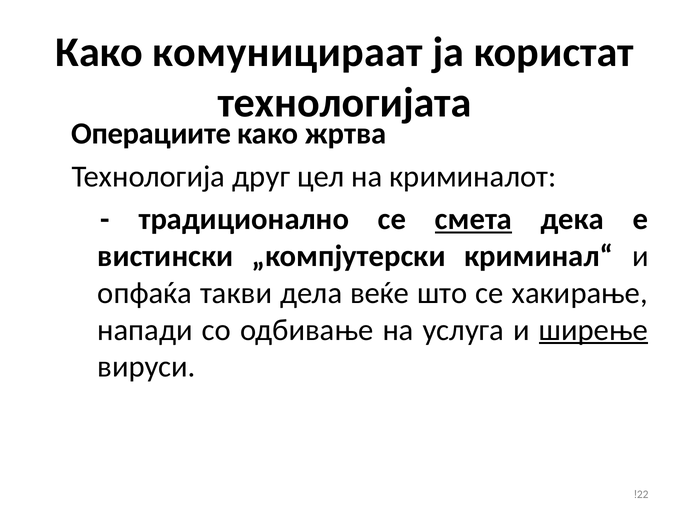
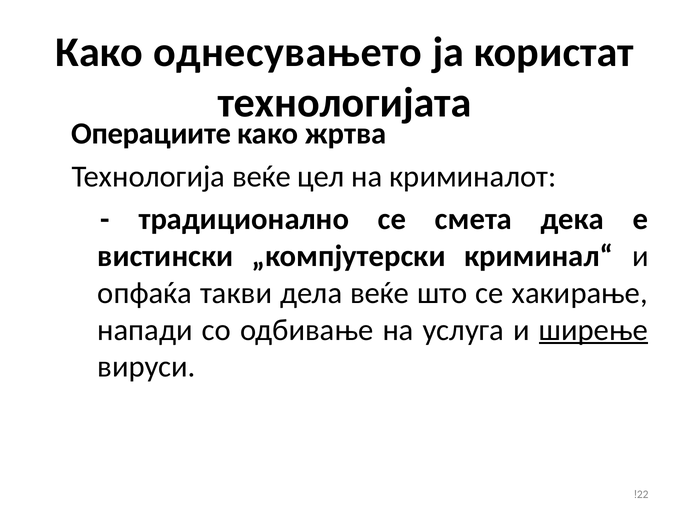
комуницираат: комуницираат -> однесувањето (287, 52)
Технологија друг: друг -> веќе (261, 176)
смета underline: present -> none (474, 219)
